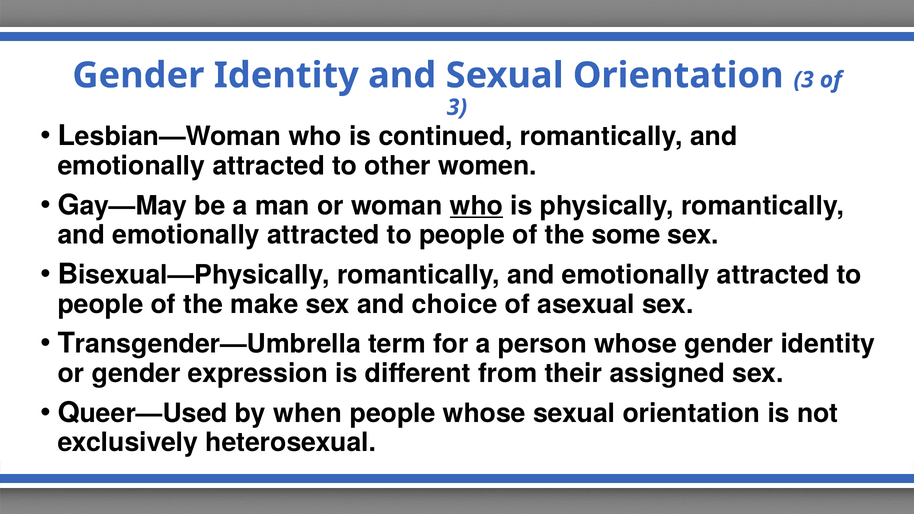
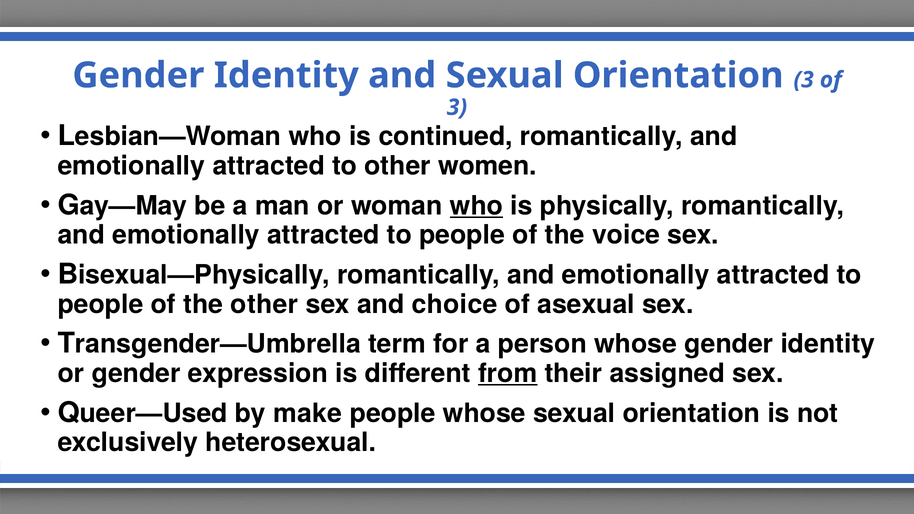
some: some -> voice (626, 235)
the make: make -> other (264, 304)
from underline: none -> present (508, 373)
when: when -> make (308, 413)
